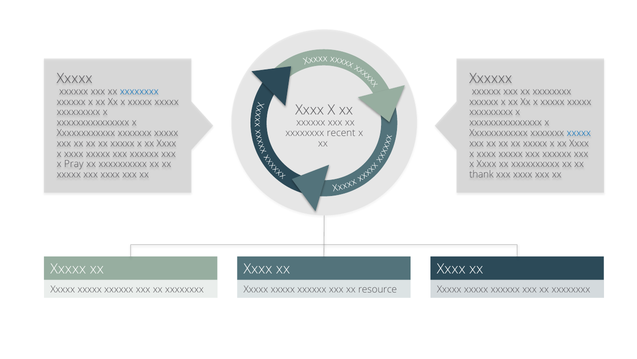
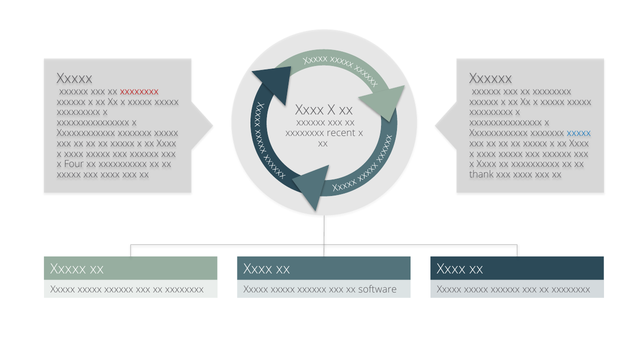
xxxxxxxx colour: blue -> red (139, 91)
Pray: Pray -> Four (74, 164)
resource: resource -> software (378, 289)
